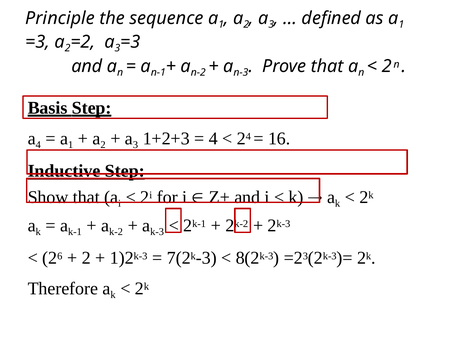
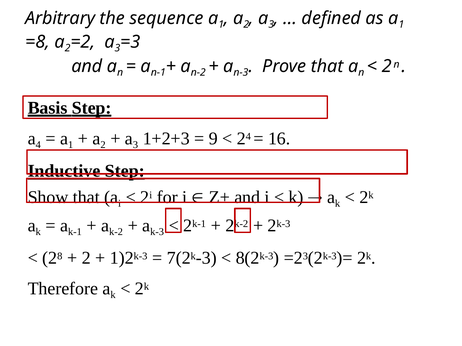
Principle: Principle -> Arbitrary (60, 18)
=3: =3 -> =8 (38, 42)
4: 4 -> 9 (213, 139)
6: 6 -> 8 (60, 256)
